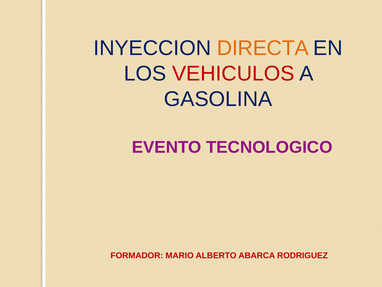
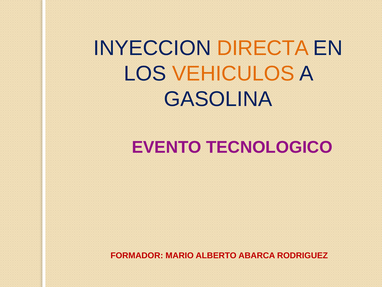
VEHICULOS colour: red -> orange (233, 73)
